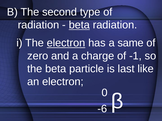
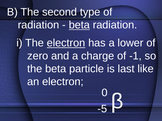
same: same -> lower (131, 43)
-6: -6 -> -5 (102, 109)
